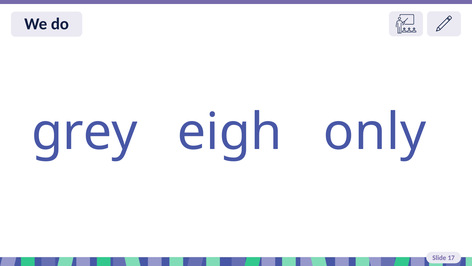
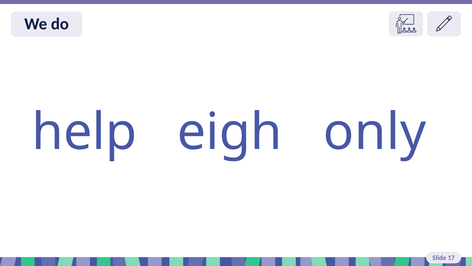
grey: grey -> help (84, 132)
